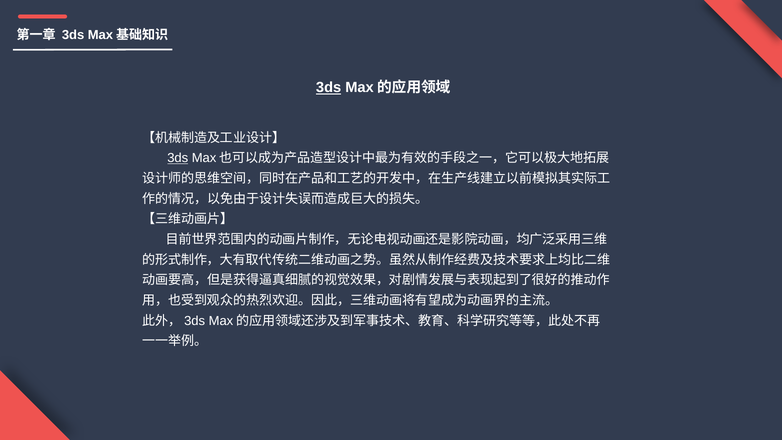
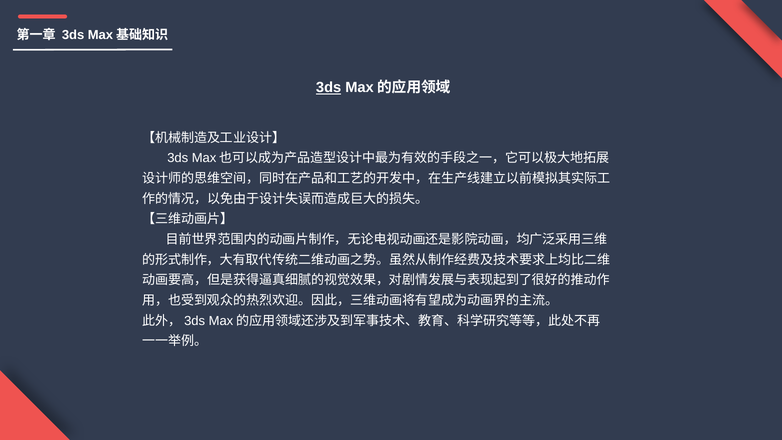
3ds underline: present -> none (178, 158)
